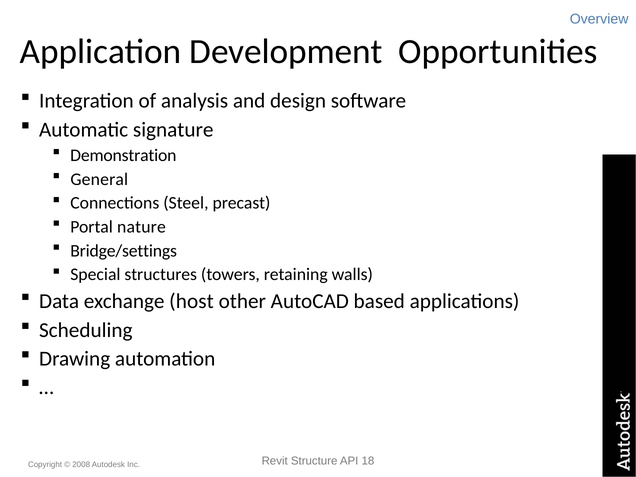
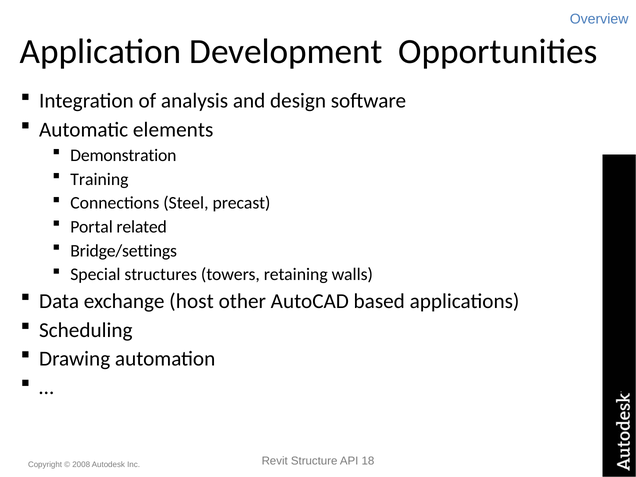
signature: signature -> elements (173, 130)
General: General -> Training (99, 179)
nature: nature -> related (142, 227)
